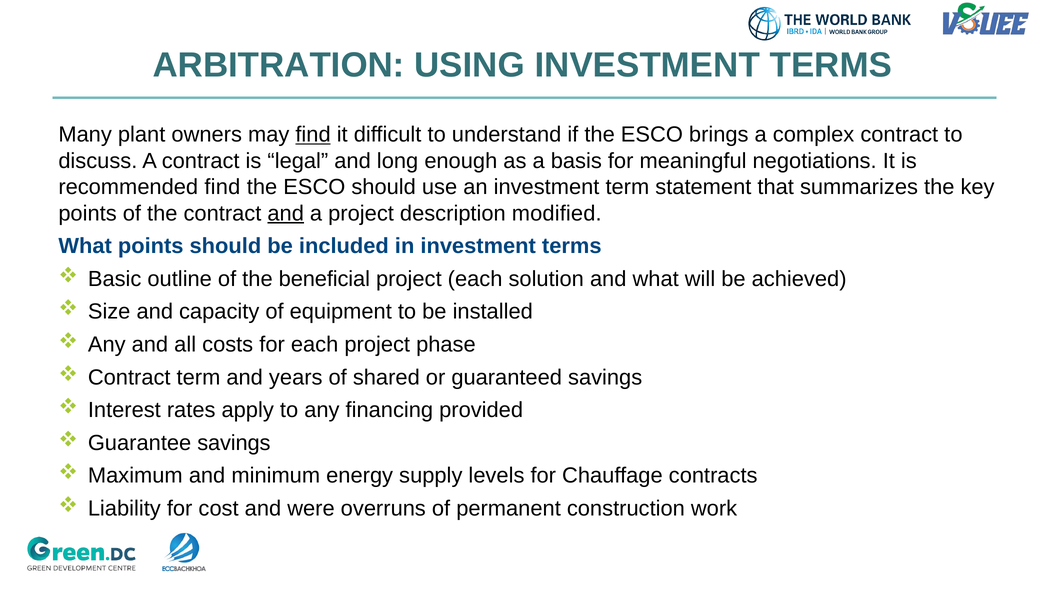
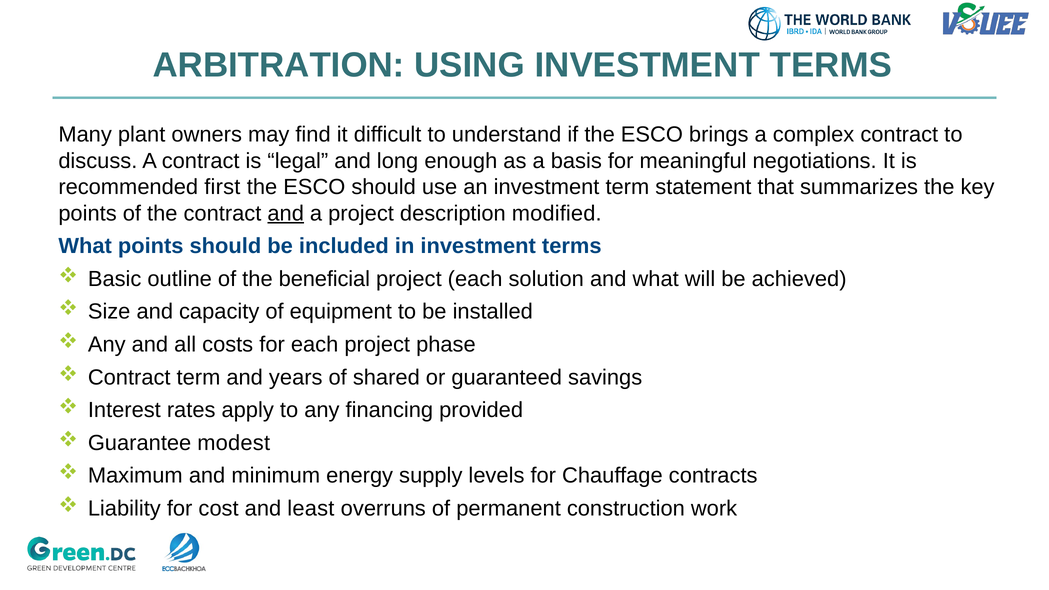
find underline: present -> none (313, 135)
recommended find: find -> first (222, 187)
Guarantee savings: savings -> modest (234, 443)
were: were -> least (311, 509)
